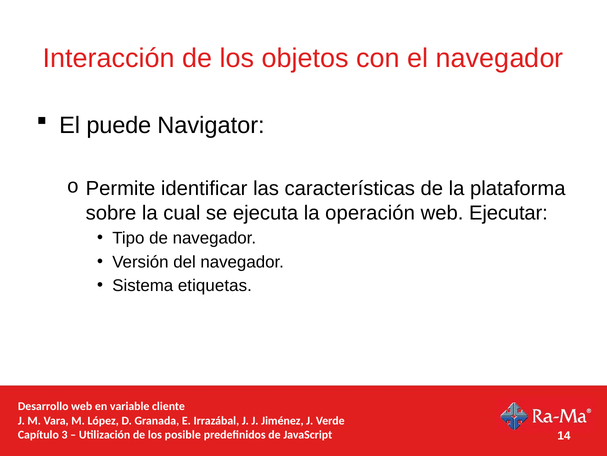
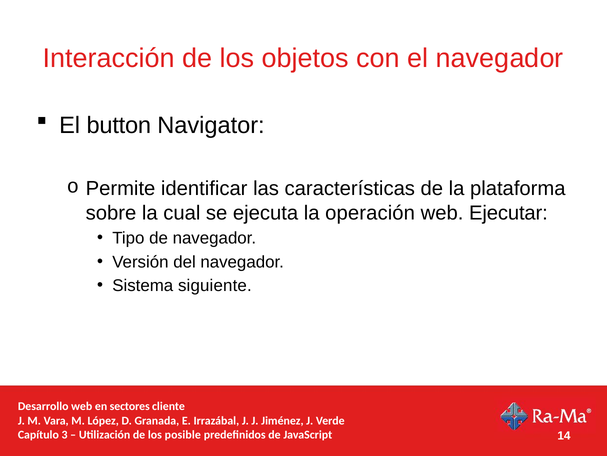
puede: puede -> button (119, 125)
etiquetas: etiquetas -> siguiente (215, 285)
variable: variable -> sectores (130, 406)
